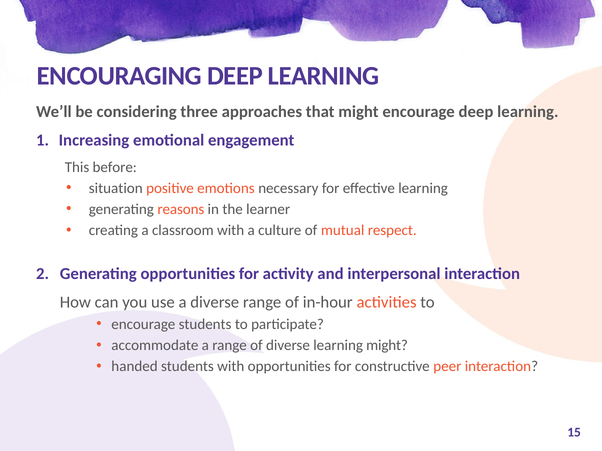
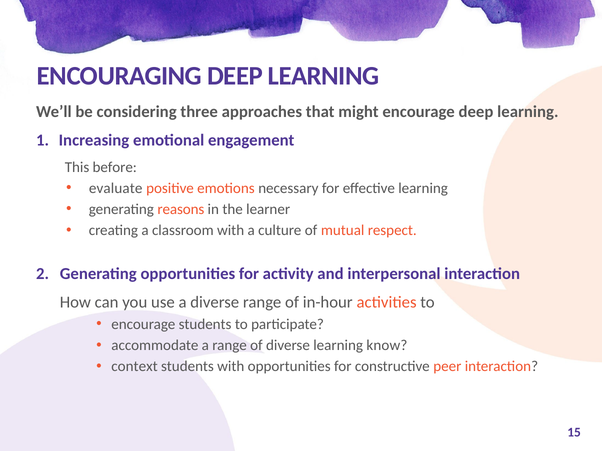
situation: situation -> evaluate (116, 189)
learning might: might -> know (387, 346)
handed: handed -> context (135, 367)
